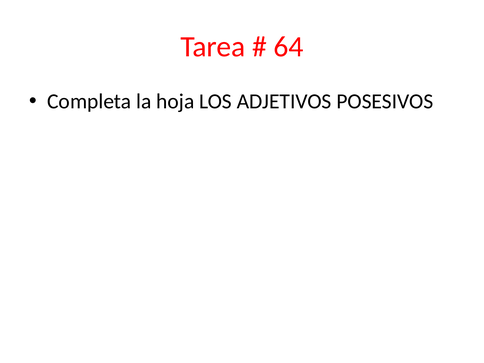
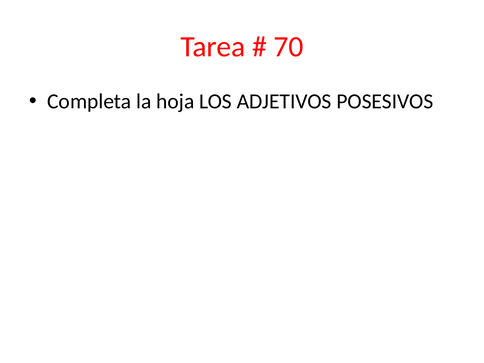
64: 64 -> 70 (288, 47)
